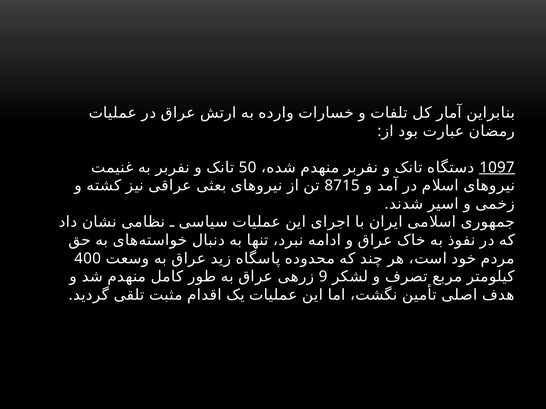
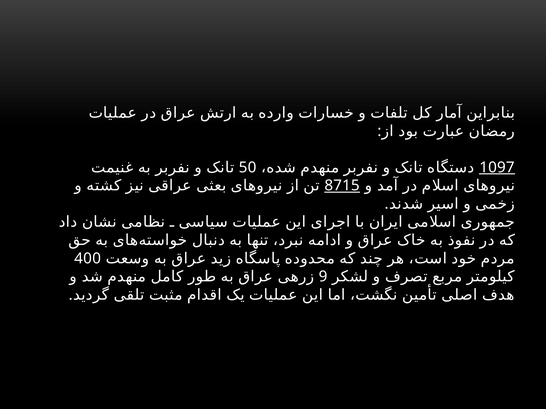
8715 underline: none -> present (342, 186)
